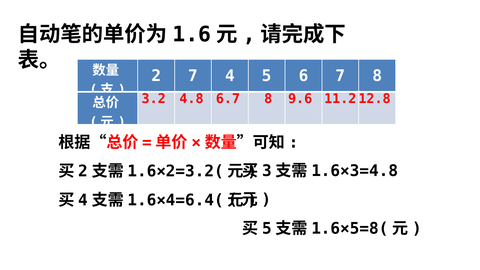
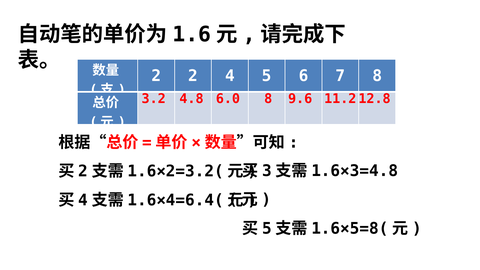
2 7: 7 -> 2 (193, 76)
6.7: 6.7 -> 6.0 (228, 99)
